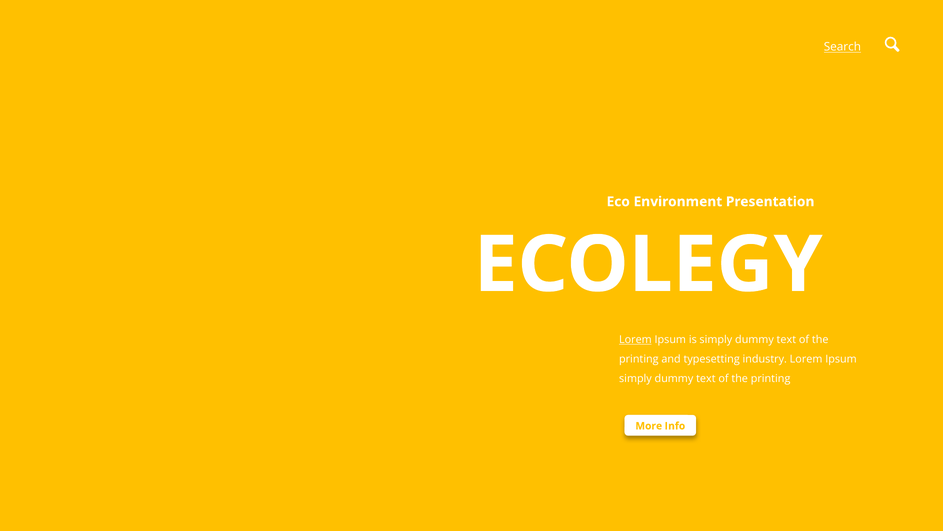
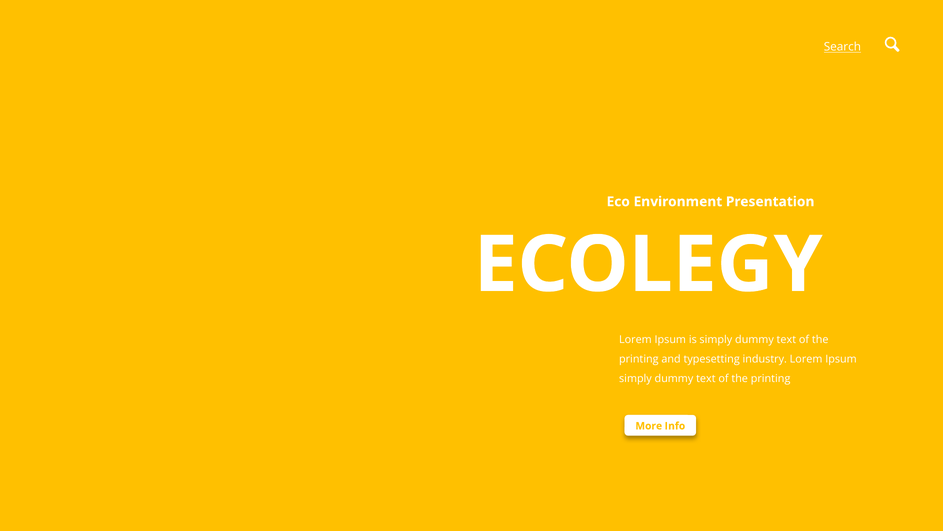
Lorem underline: present -> none (635, 339)
